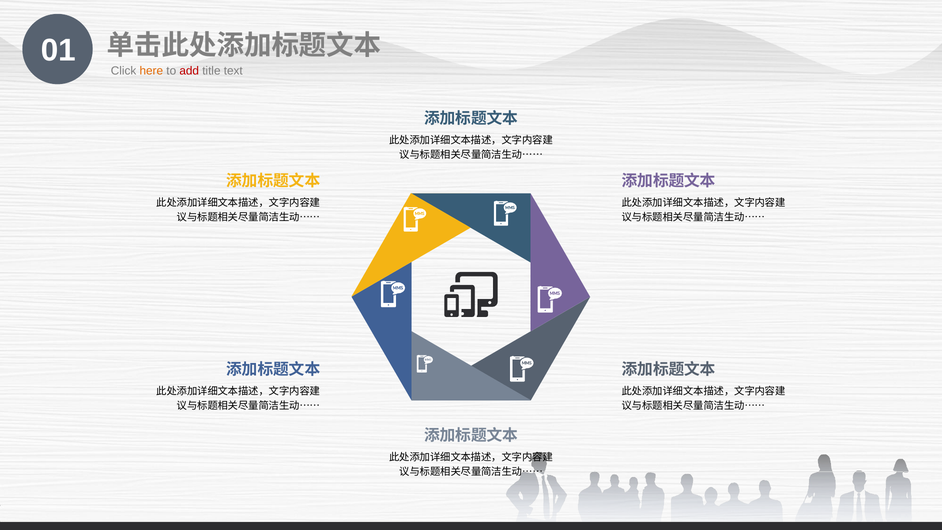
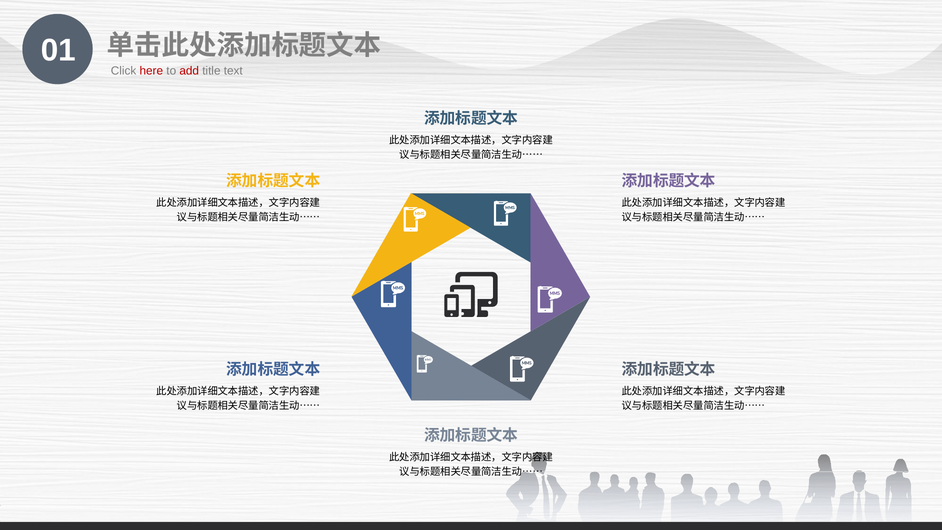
here colour: orange -> red (151, 71)
